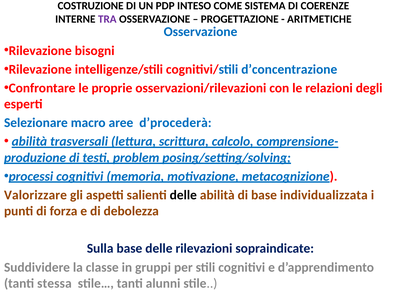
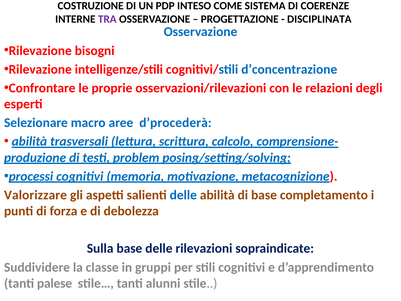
ARITMETICHE: ARITMETICHE -> DISCIPLINATA (319, 19)
delle colour: black -> blue (183, 195)
individualizzata: individualizzata -> completamento (324, 195)
stessa: stessa -> palese (55, 283)
